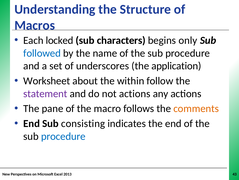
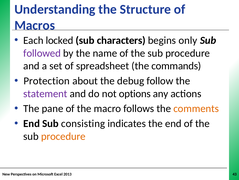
followed colour: blue -> purple (42, 53)
underscores: underscores -> spreadsheet (103, 66)
application: application -> commands (176, 66)
Worksheet: Worksheet -> Protection (47, 81)
within: within -> debug (131, 81)
not actions: actions -> options (135, 93)
procedure colour: blue -> orange (63, 136)
